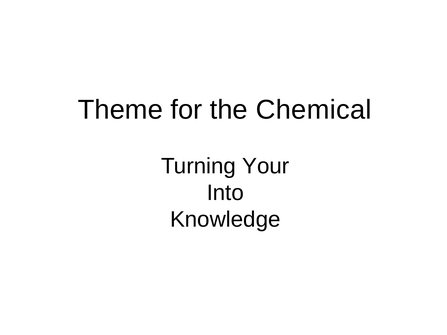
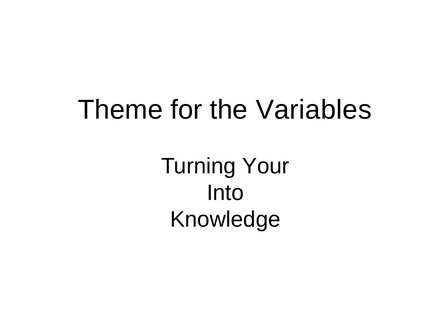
Chemical: Chemical -> Variables (314, 110)
